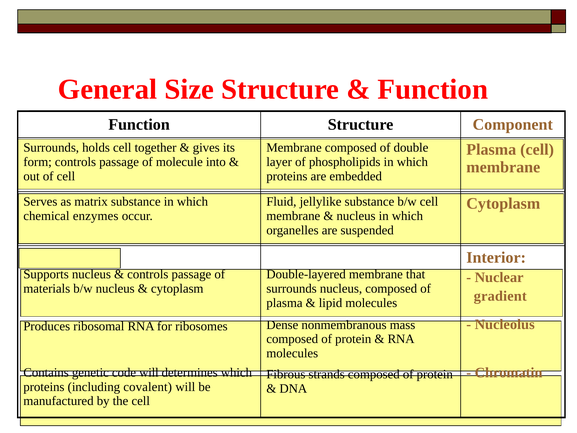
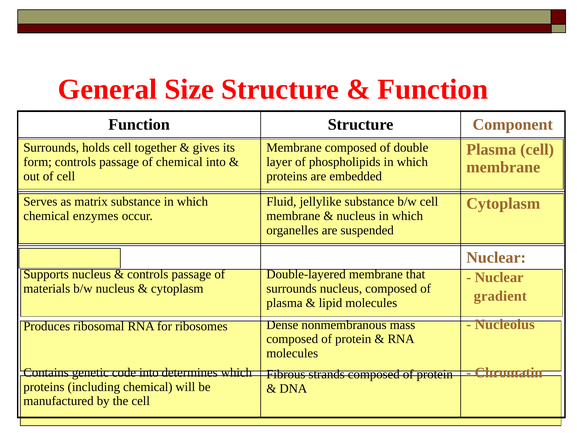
of molecule: molecule -> chemical (179, 162)
Interior: Interior -> Nuclear (496, 257)
code will: will -> into (149, 372)
including covalent: covalent -> chemical (148, 387)
